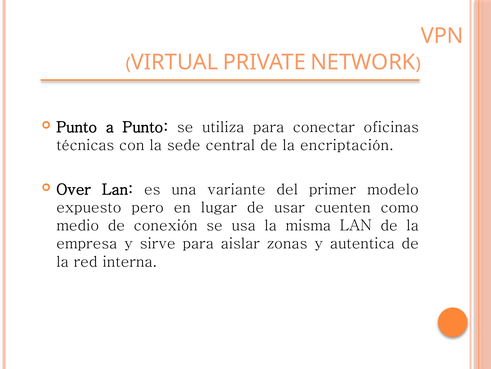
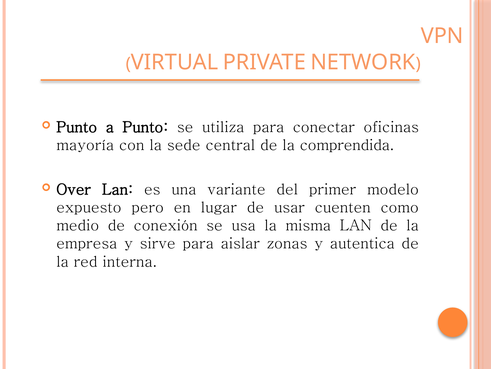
técnicas: técnicas -> mayoría (85, 145)
encriptación: encriptación -> comprendida (347, 145)
